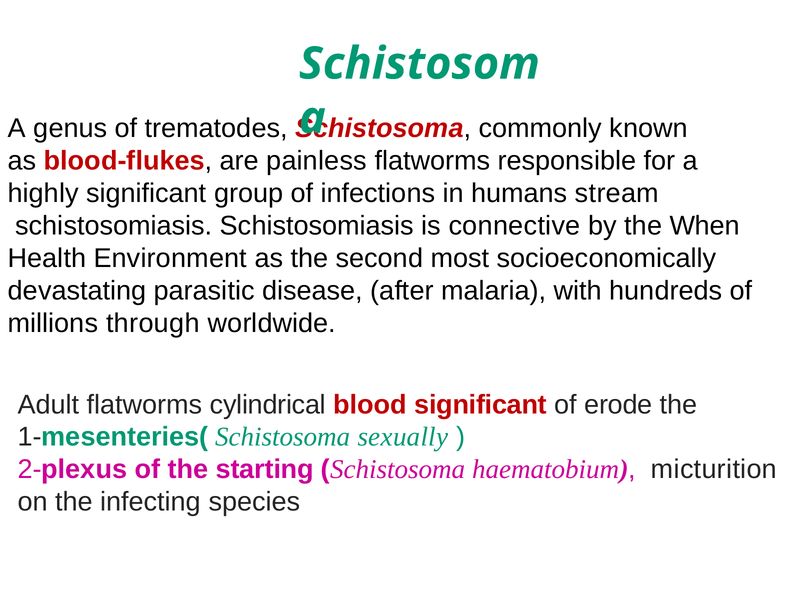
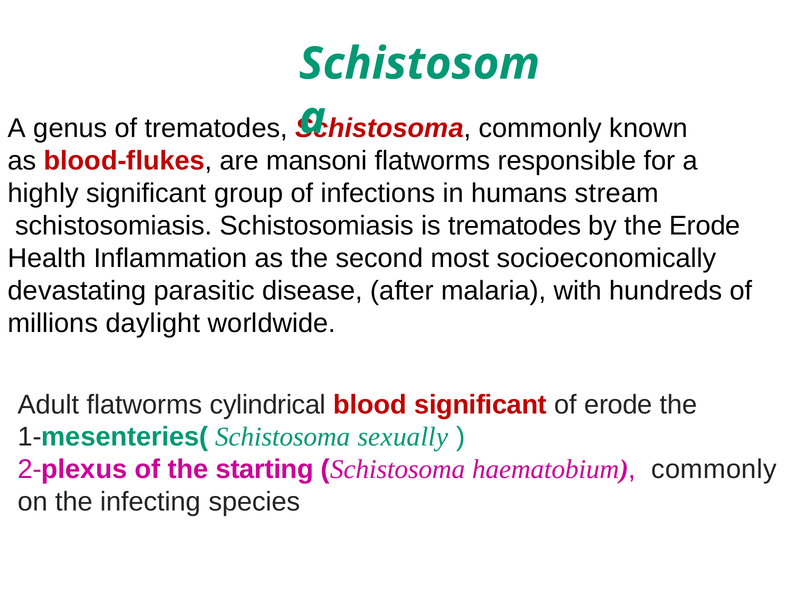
painless: painless -> mansoni (317, 161)
is connective: connective -> trematodes (515, 226)
the When: When -> Erode (705, 226)
Environment: Environment -> Inflammation (170, 258)
through: through -> daylight (153, 323)
haematobium micturition: micturition -> commonly (714, 470)
